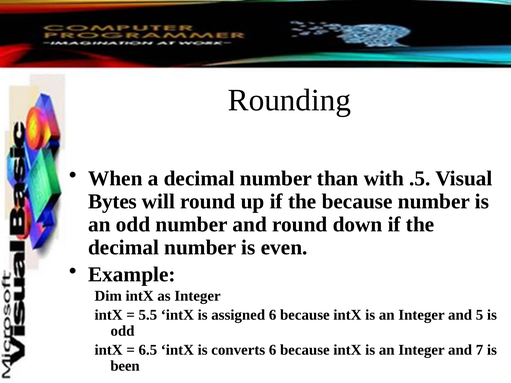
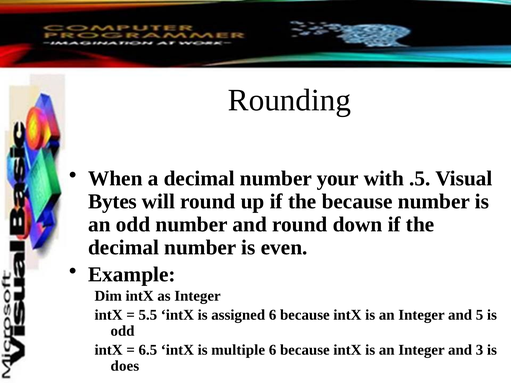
than: than -> your (338, 179)
converts: converts -> multiple (238, 350)
7: 7 -> 3 (480, 350)
been: been -> does (125, 366)
